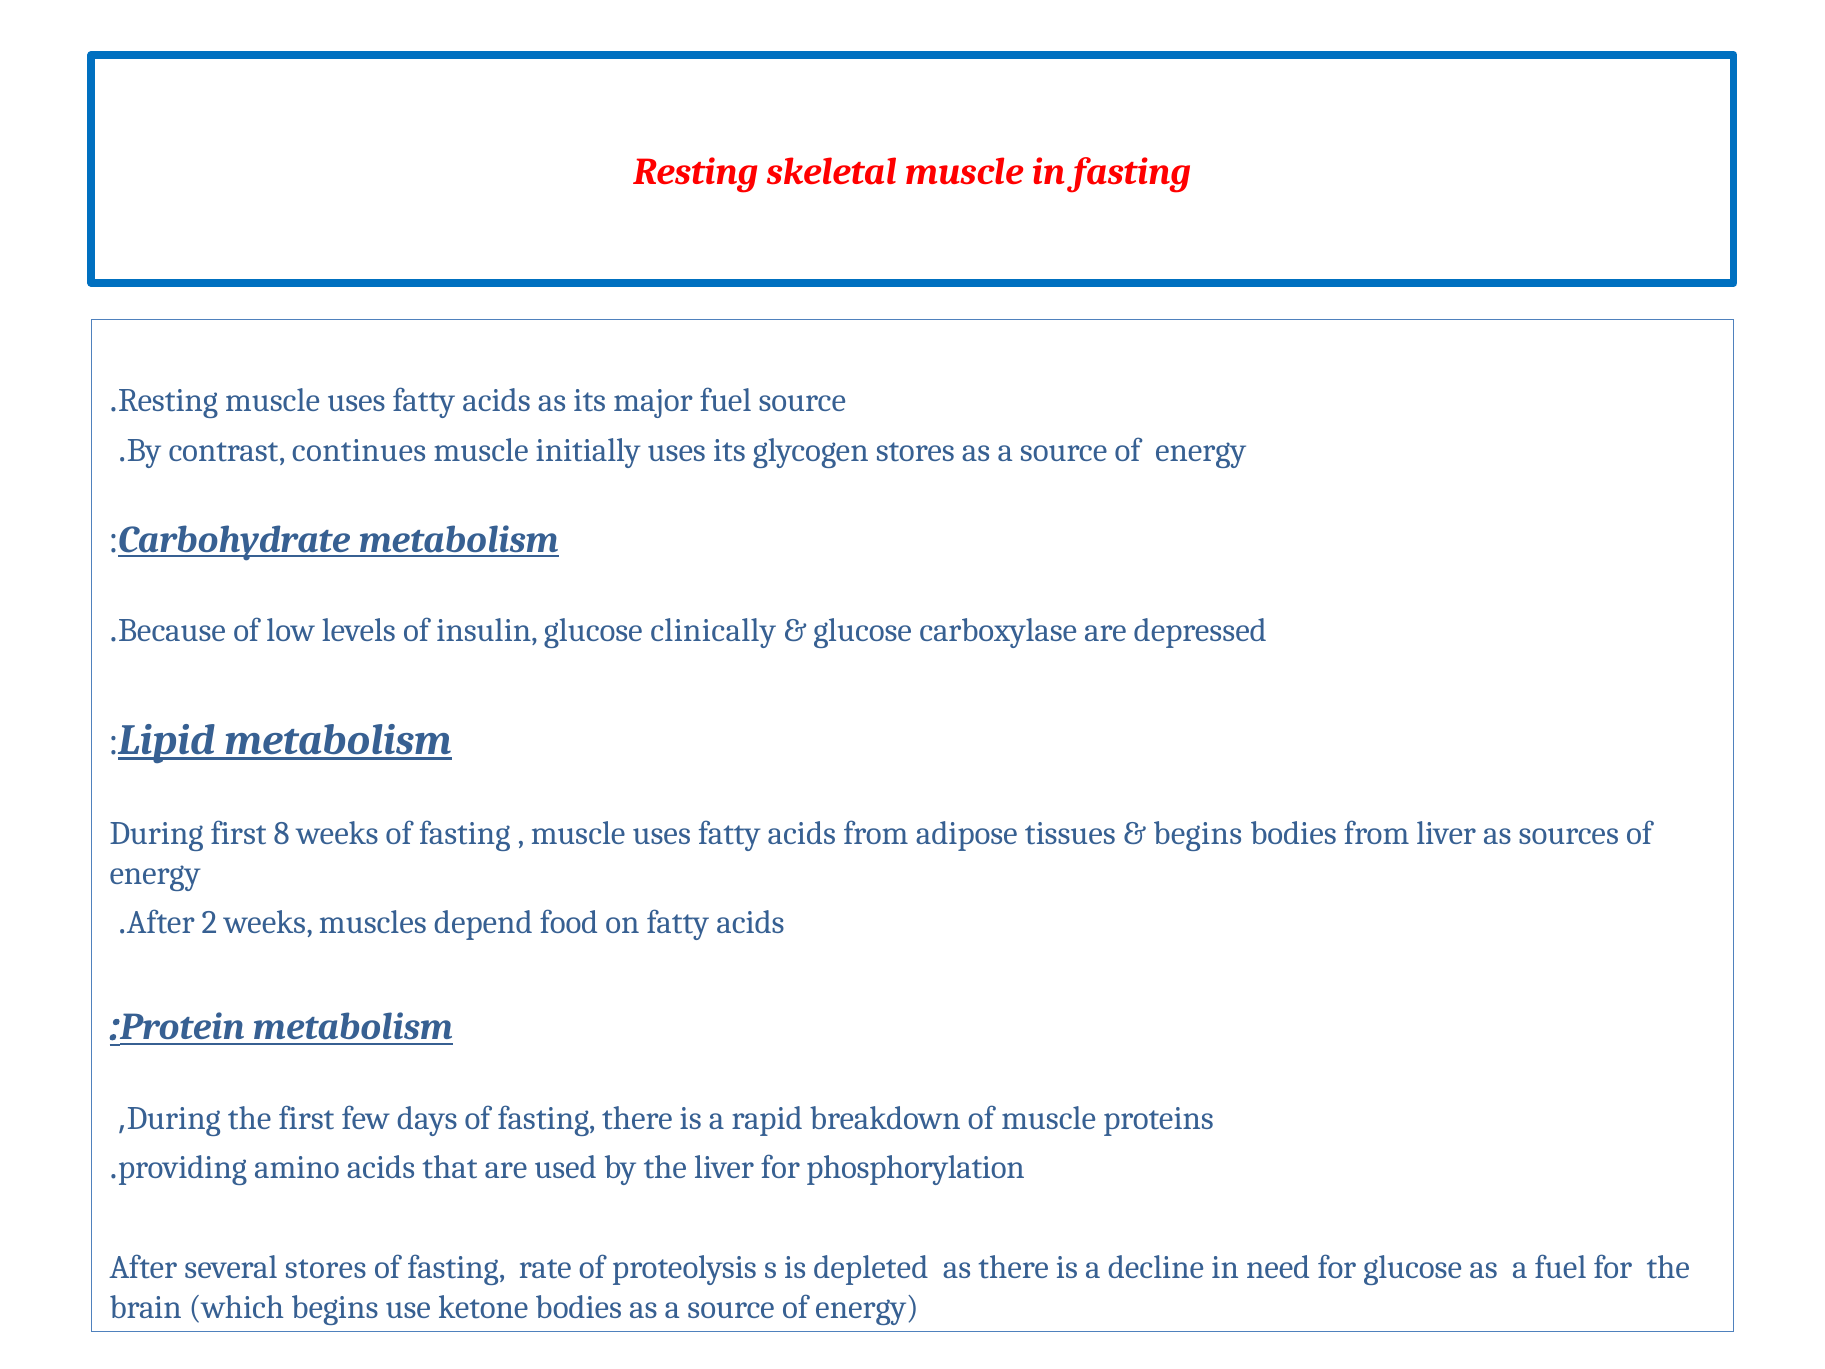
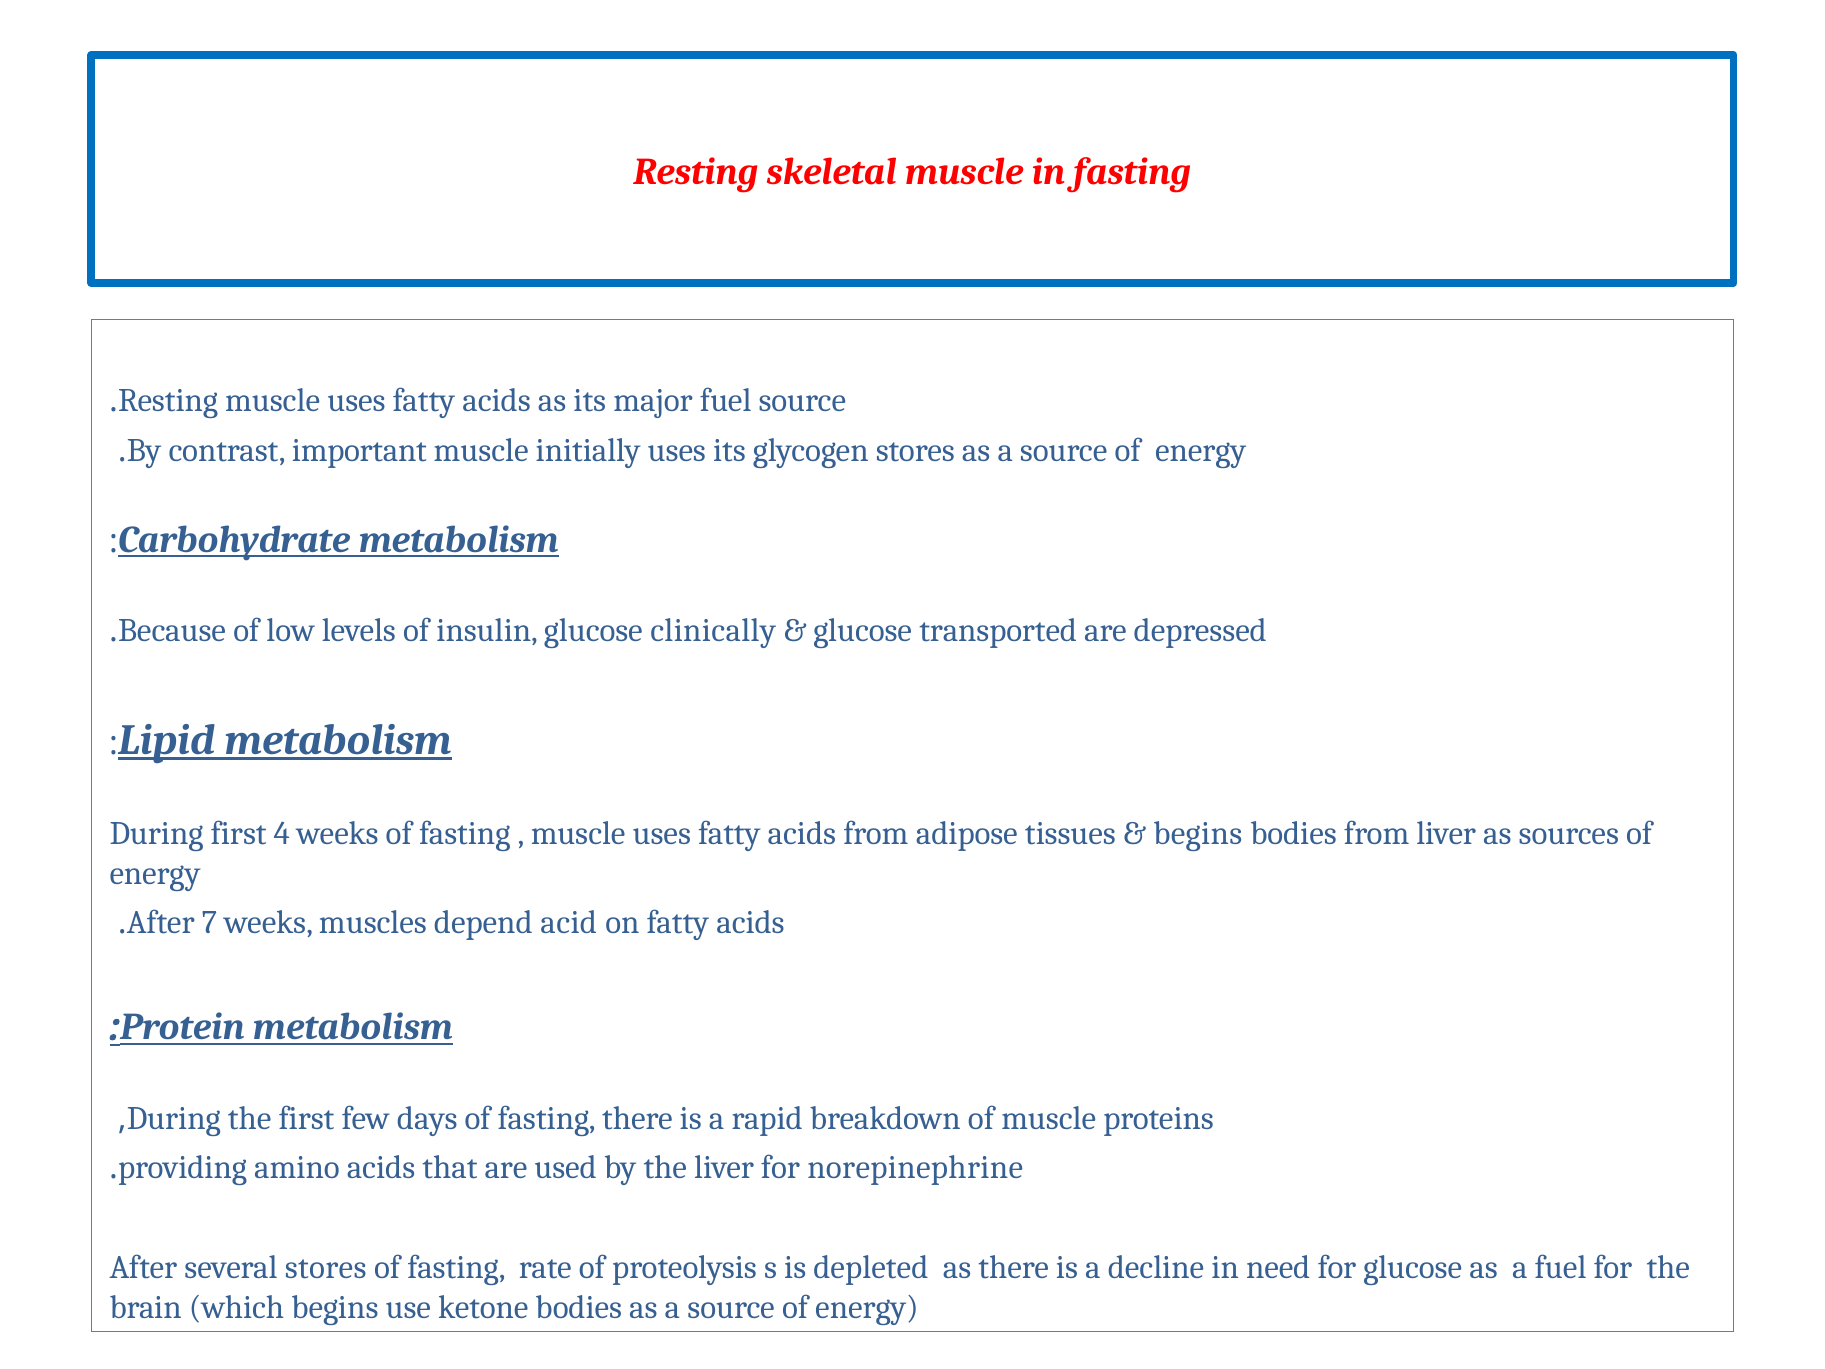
continues: continues -> important (359, 450)
carboxylase: carboxylase -> transported (998, 631)
8: 8 -> 4 (282, 834)
2: 2 -> 7 (209, 923)
food: food -> acid (569, 923)
phosphorylation: phosphorylation -> norepinephrine (915, 1168)
